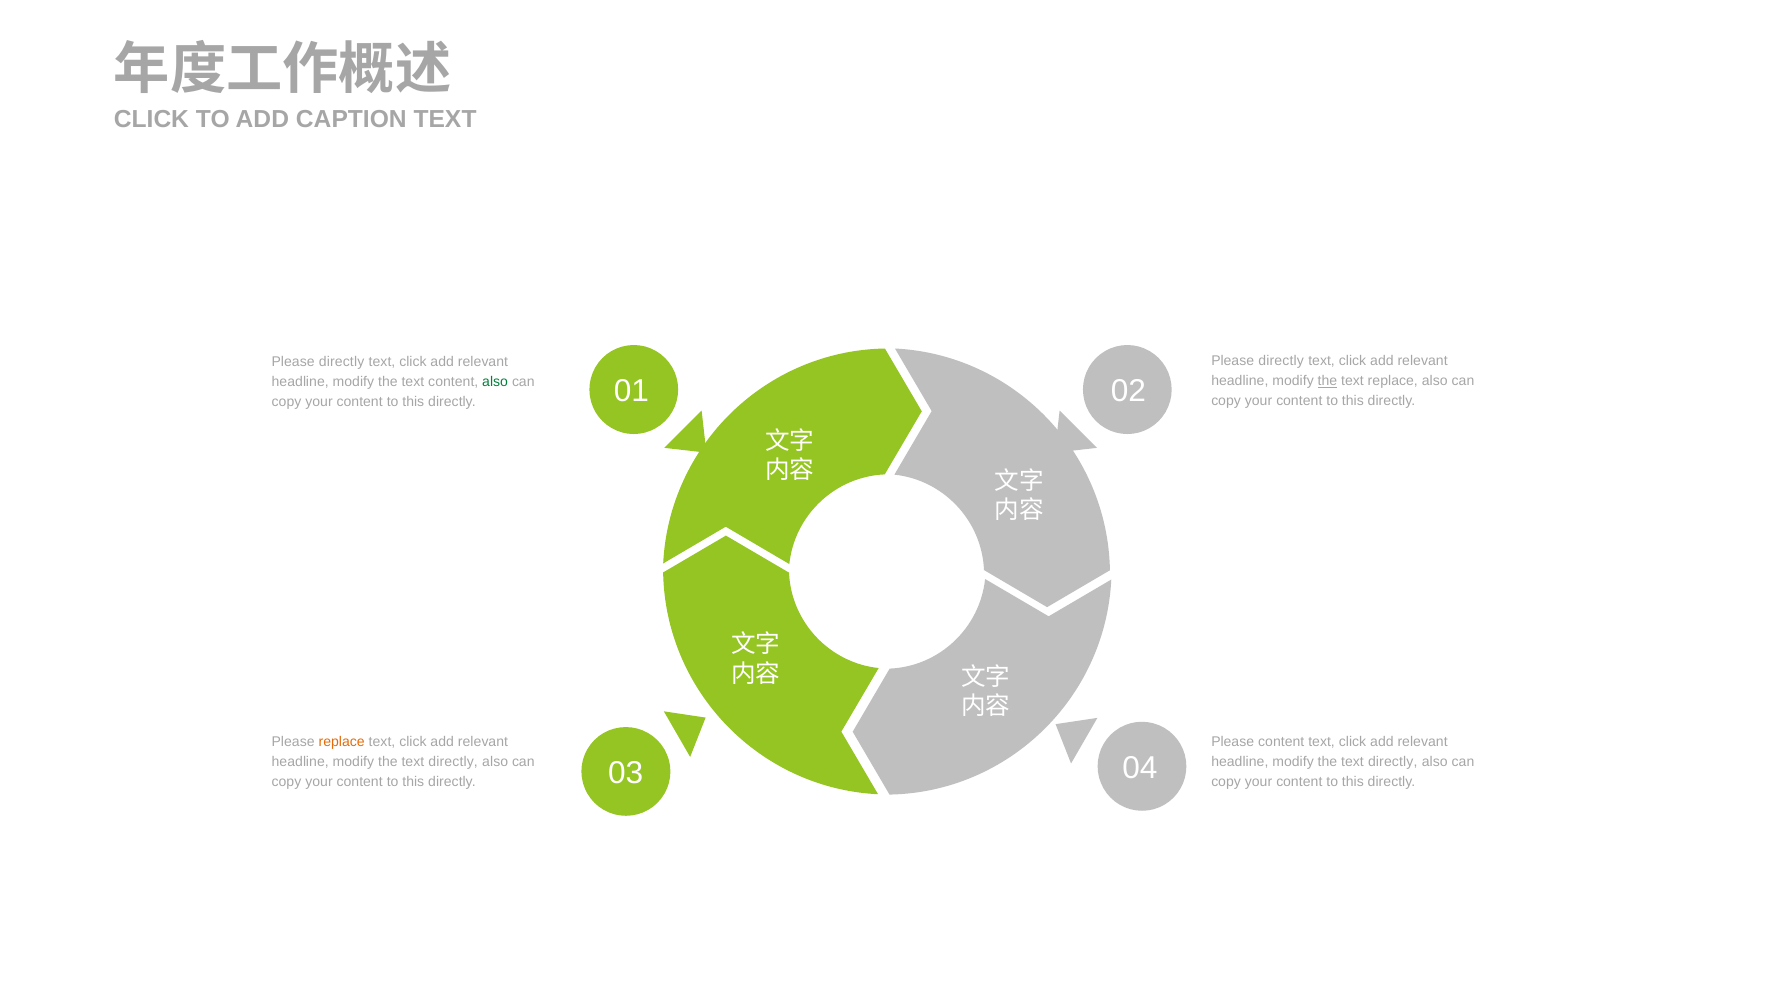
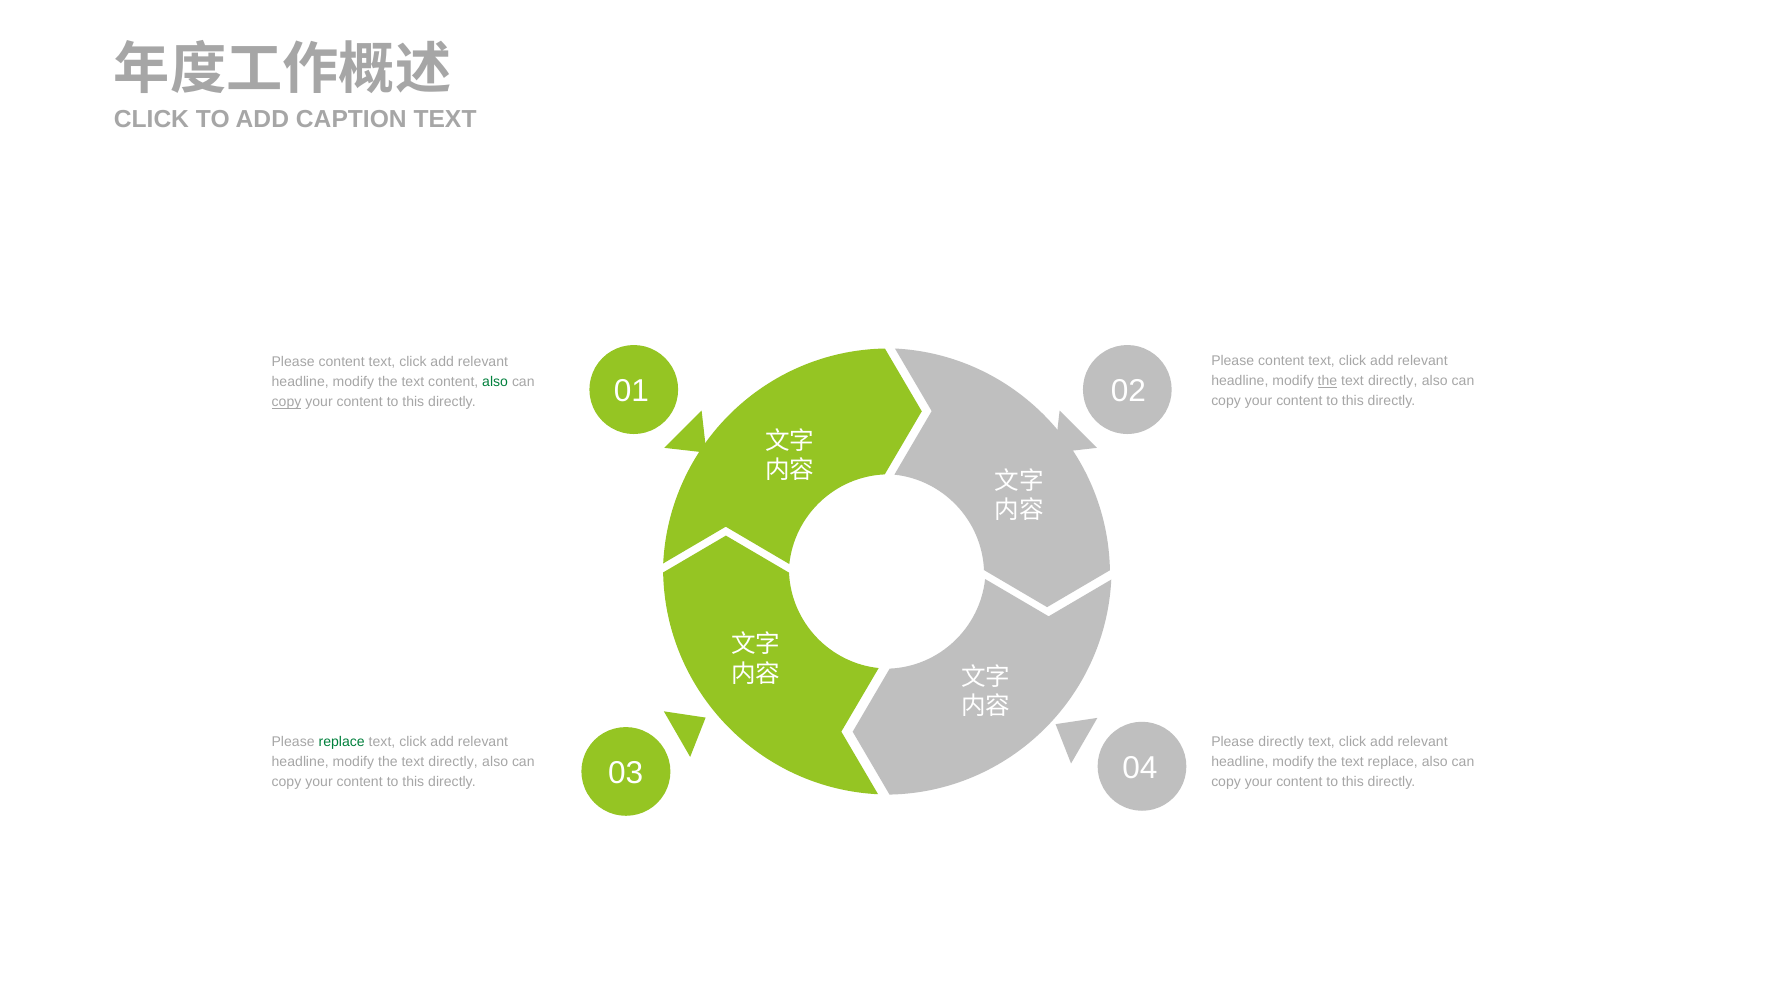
directly: directly -> content (1281, 361)
directly: directly -> content (342, 362)
replace: replace -> directly (1393, 381)
copy underline: none -> present (287, 402)
replace colour: orange -> green (342, 742)
Please content: content -> directly (1281, 742)
directly: directly -> replace (1393, 762)
